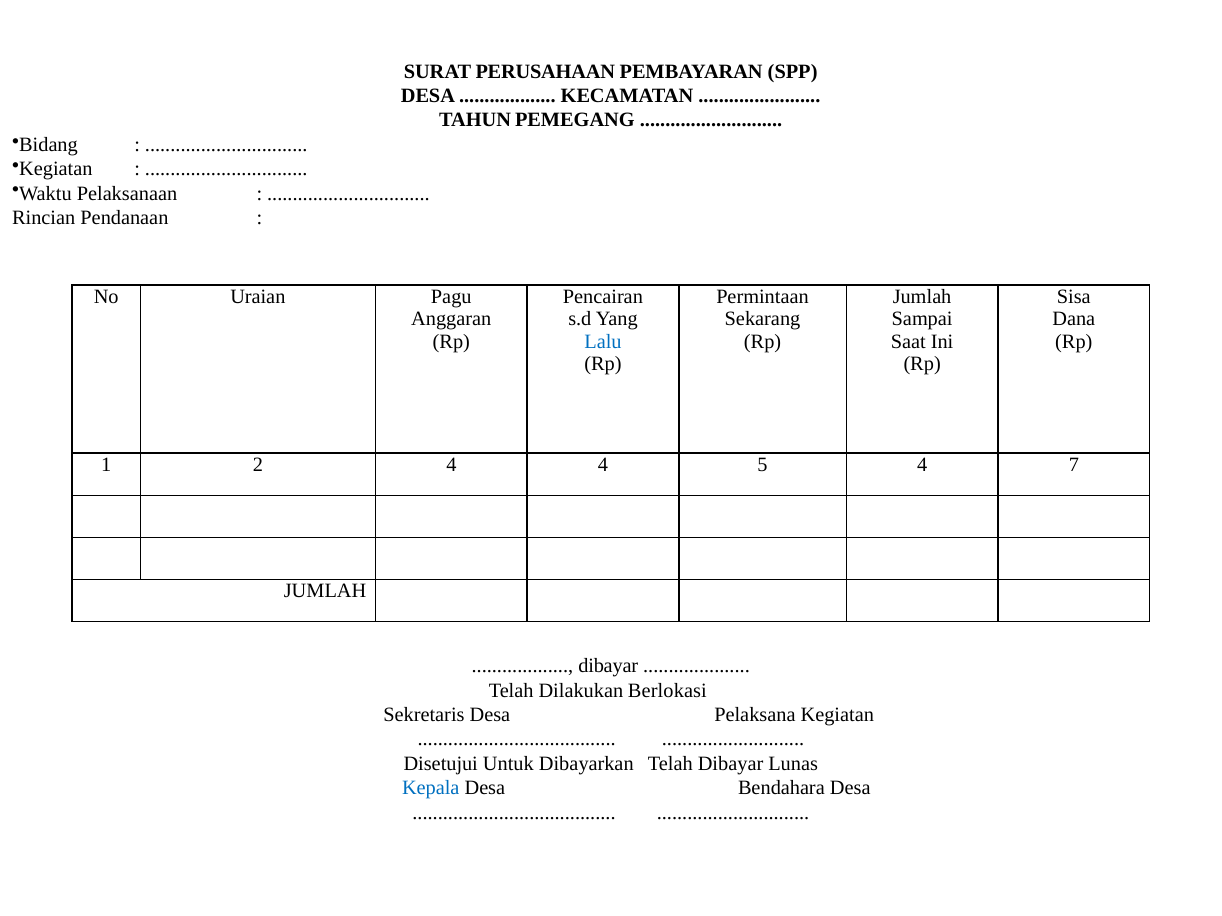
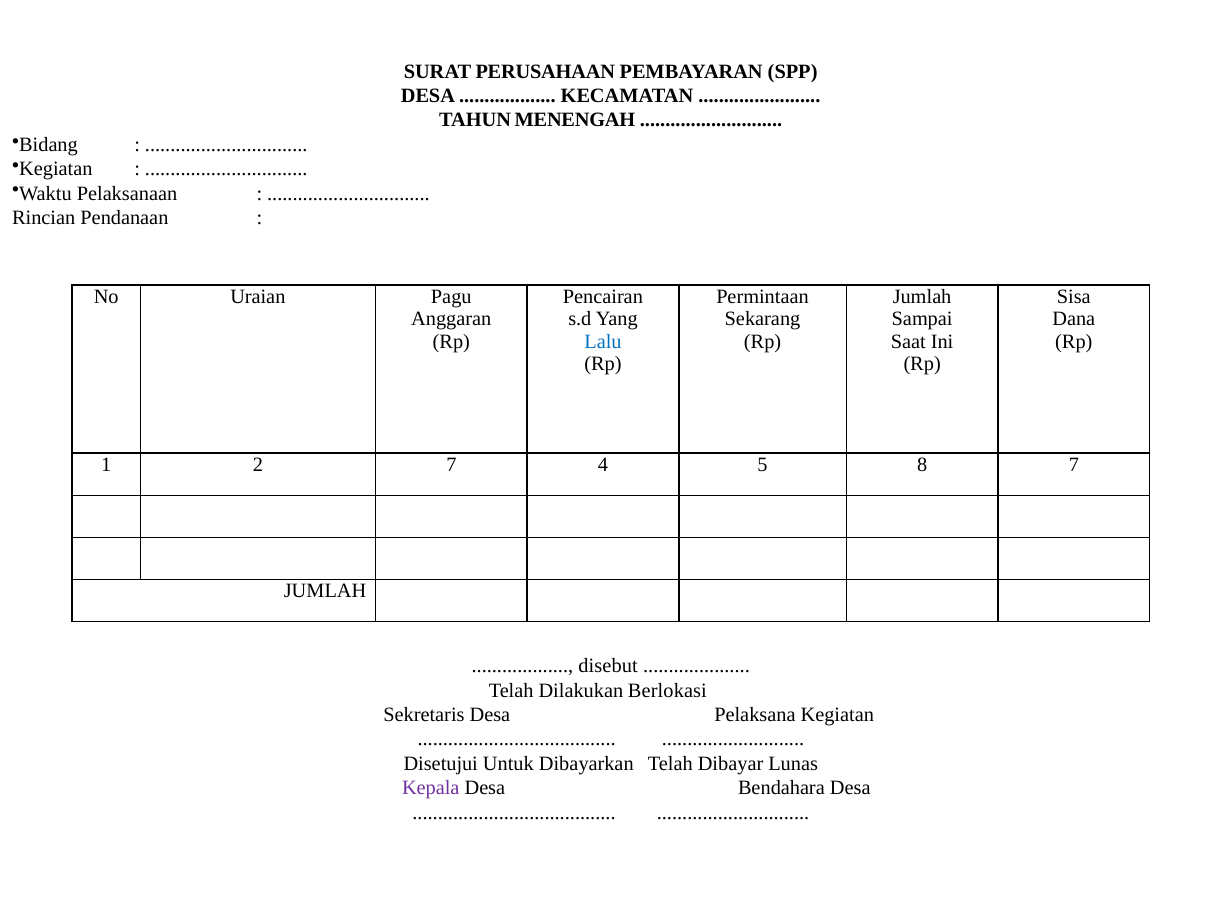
PEMEGANG: PEMEGANG -> MENENGAH (575, 120)
2 4: 4 -> 7 (451, 465)
5 4: 4 -> 8 (922, 465)
dibayar: dibayar -> disebut (608, 666)
Kepala colour: blue -> purple (431, 788)
